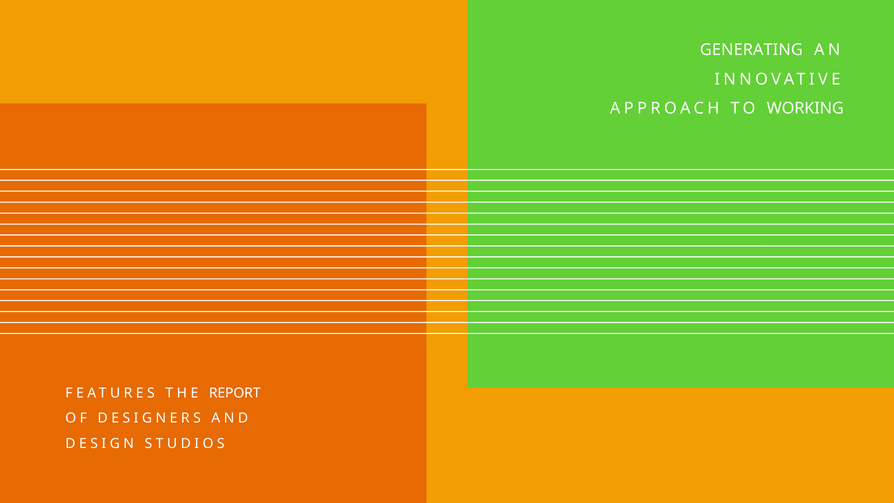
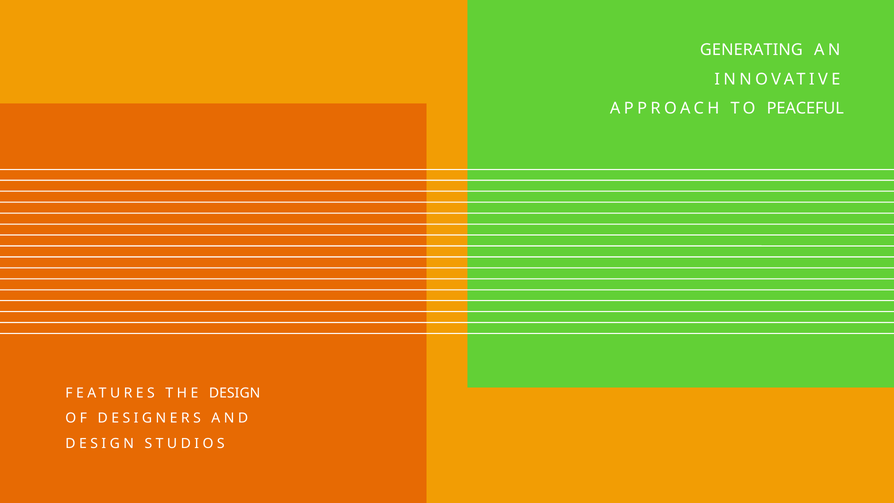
WORKING: WORKING -> PEACEFUL (805, 108)
REPORT: REPORT -> DESIGN (235, 393)
